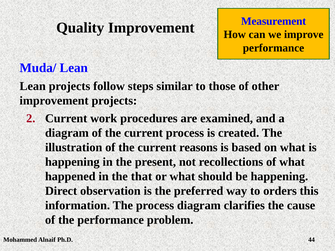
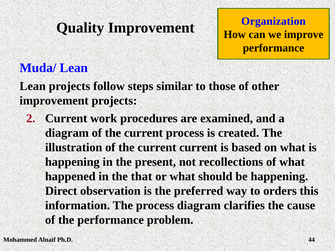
Measurement: Measurement -> Organization (273, 21)
current reasons: reasons -> current (198, 147)
